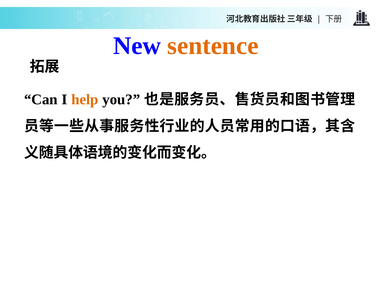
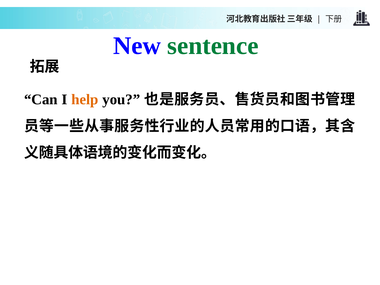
sentence colour: orange -> green (213, 46)
